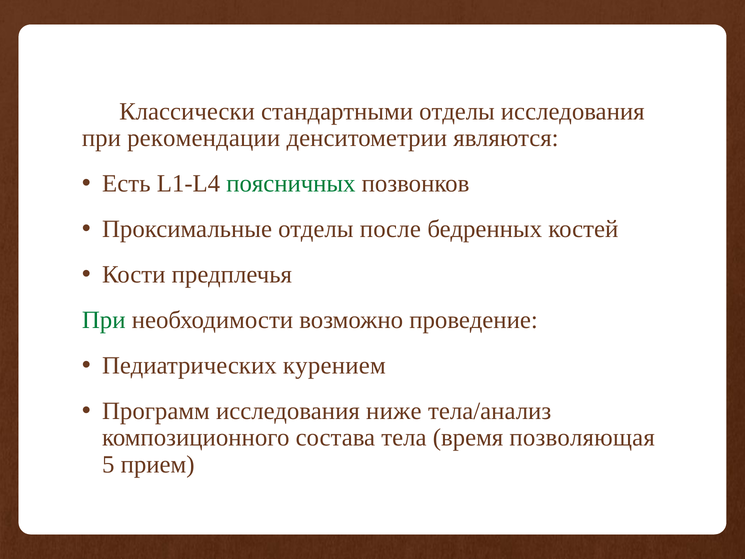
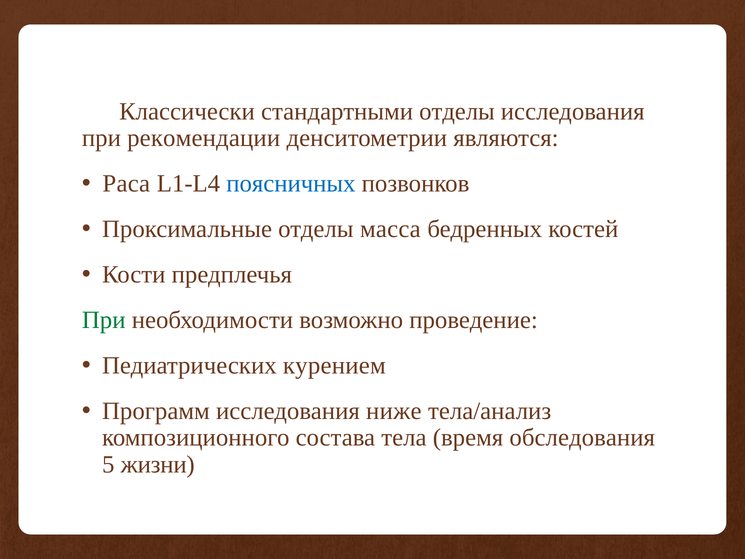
Есть: Есть -> Раса (126, 184)
поясничных colour: green -> blue (291, 184)
после: после -> масса (390, 229)
позволяющая: позволяющая -> обследования (582, 438)
прием: прием -> жизни (158, 464)
